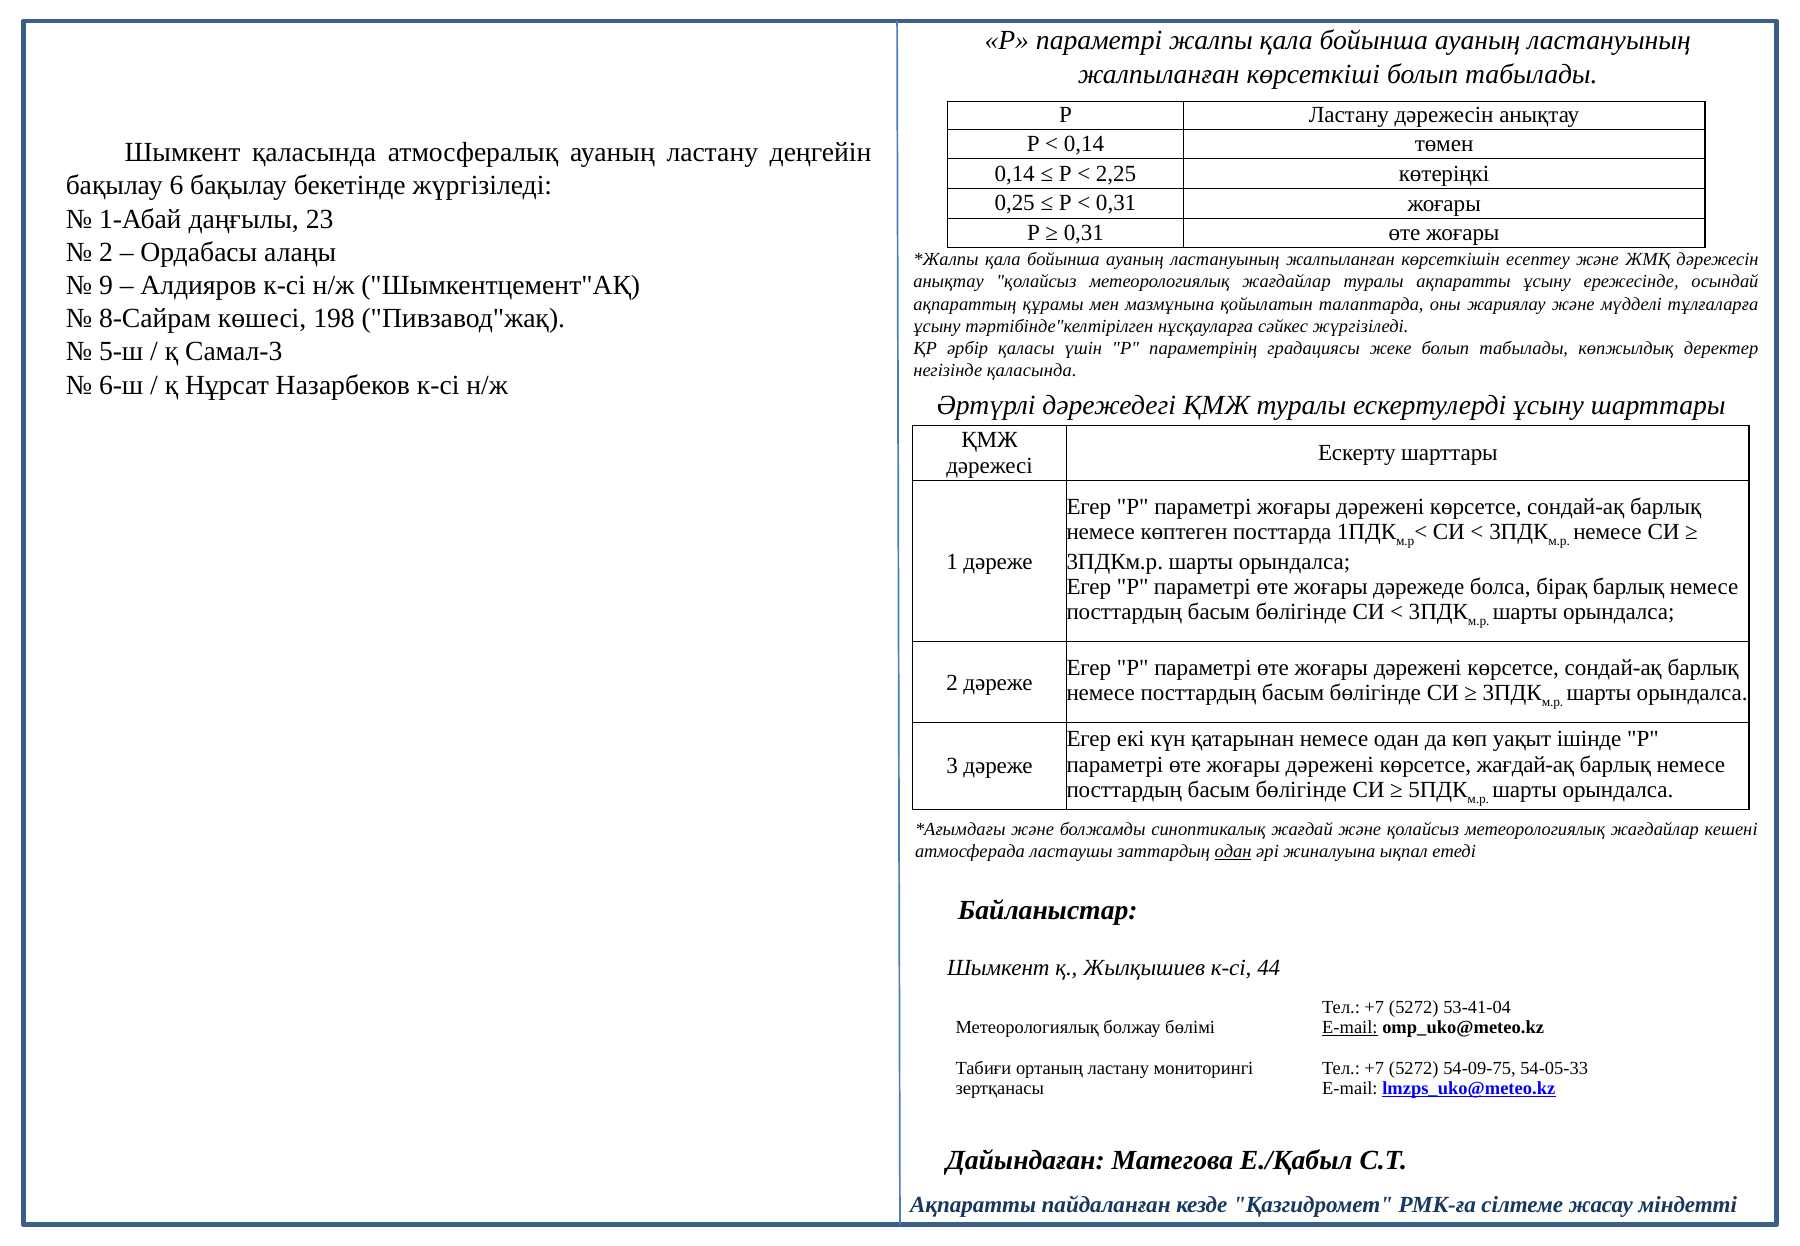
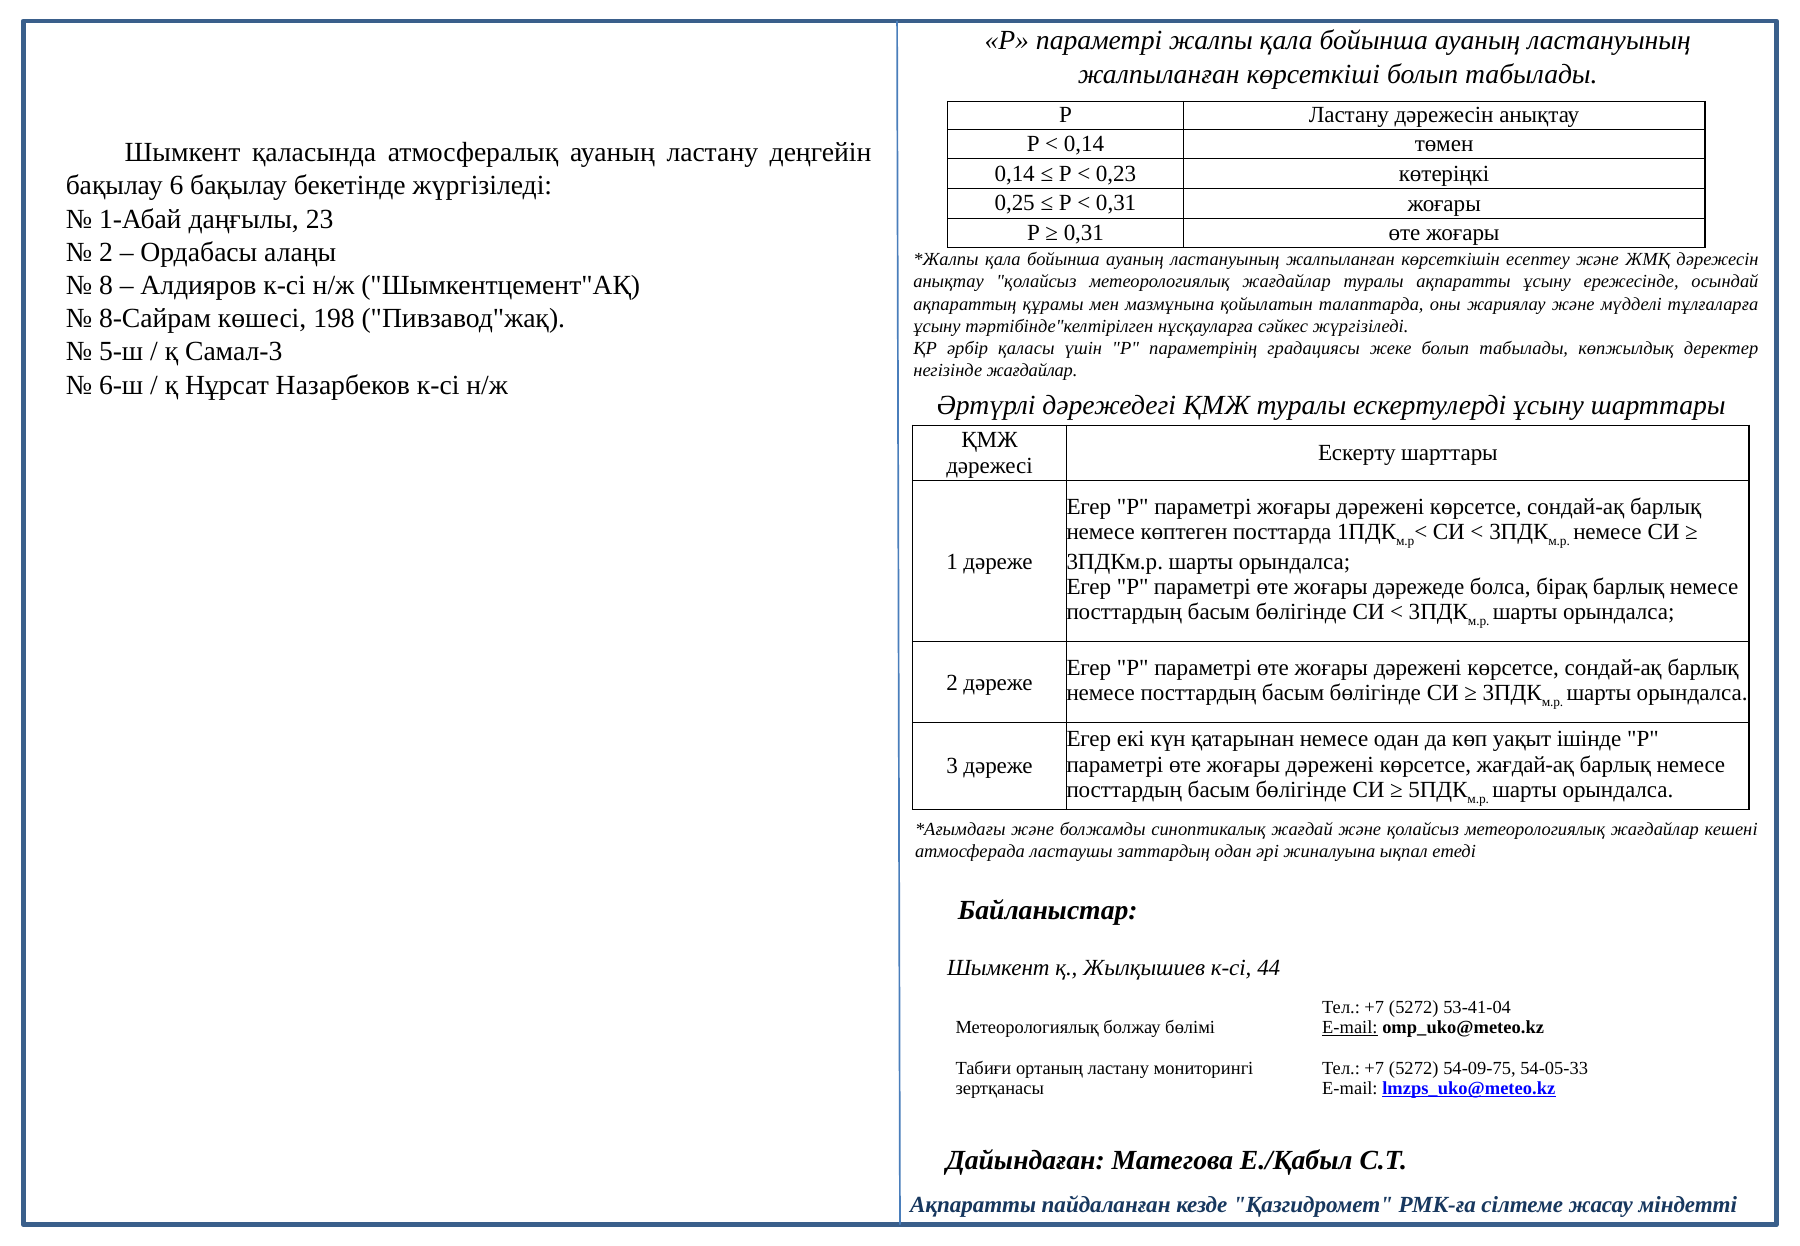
2,25: 2,25 -> 0,23 (1116, 173)
9: 9 -> 8 (106, 285)
негізінде қаласында: қаласында -> жағдайлар (1032, 370)
одан underline: present -> none (1233, 851)
